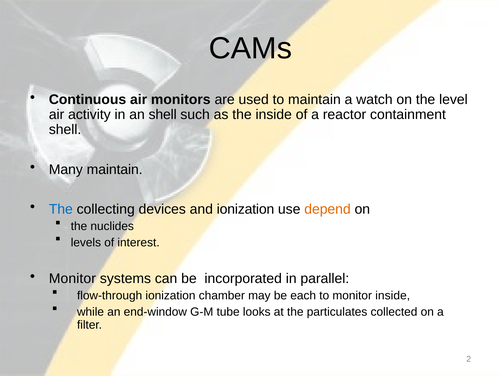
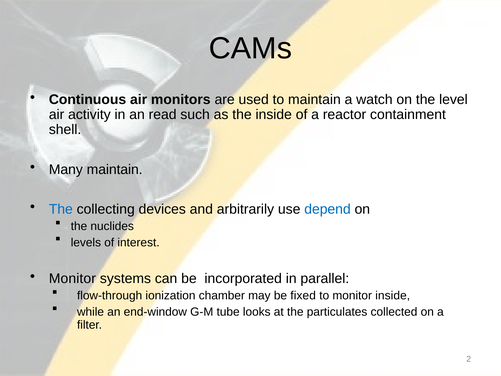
an shell: shell -> read (163, 115)
and ionization: ionization -> arbitrarily (245, 209)
depend colour: orange -> blue (327, 209)
each: each -> fixed (303, 296)
